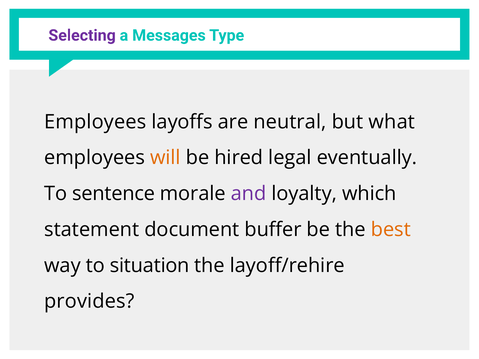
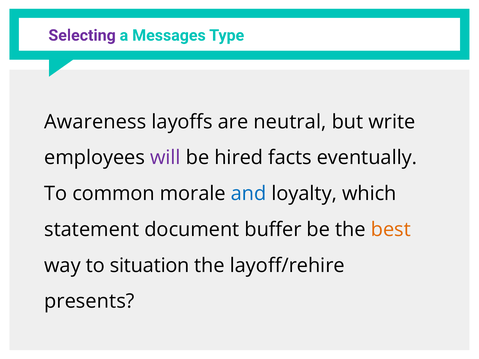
Employees: Employees -> Awareness (95, 122)
what: what -> write (392, 122)
will colour: orange -> purple (165, 158)
legal: legal -> facts (290, 158)
sentence: sentence -> common (114, 194)
and colour: purple -> blue (249, 194)
provides: provides -> presents (89, 302)
